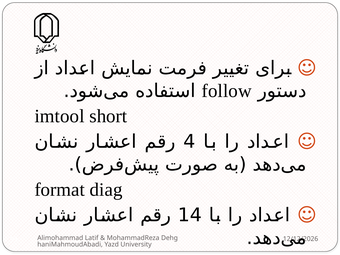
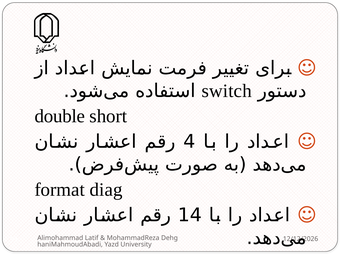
follow: follow -> switch (227, 91)
imtool: imtool -> double (60, 116)
